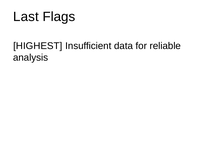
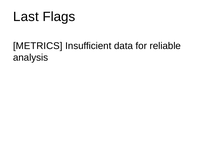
HIGHEST: HIGHEST -> METRICS (38, 46)
